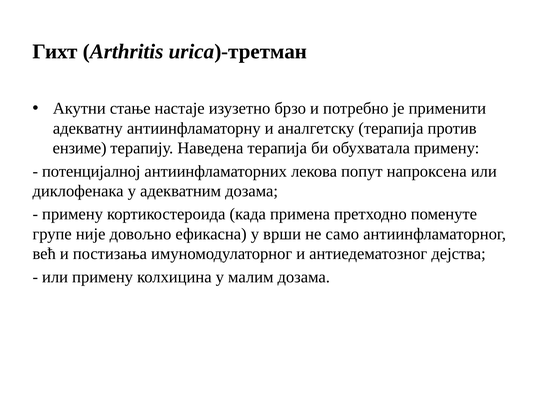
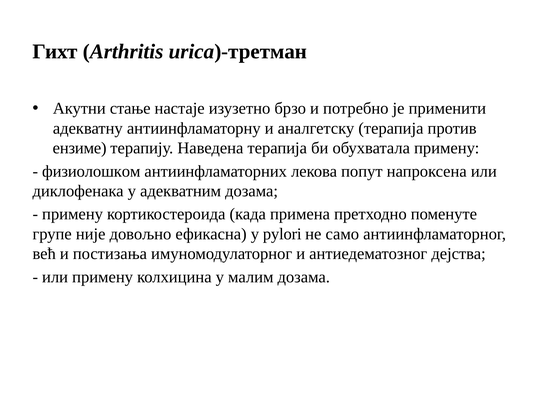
потенцијалној: потенцијалној -> физиолошком (91, 171)
врши: врши -> pylori (282, 234)
